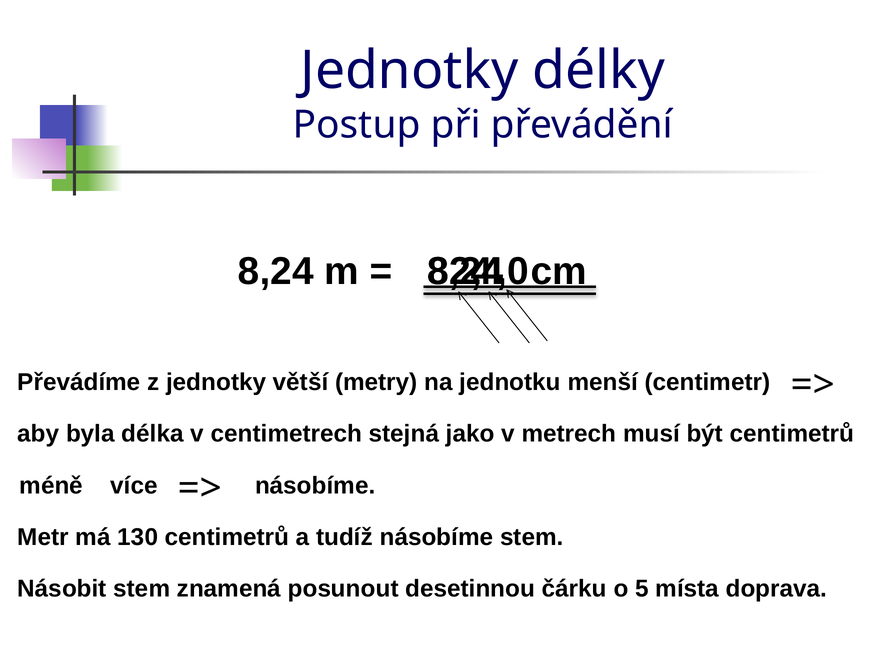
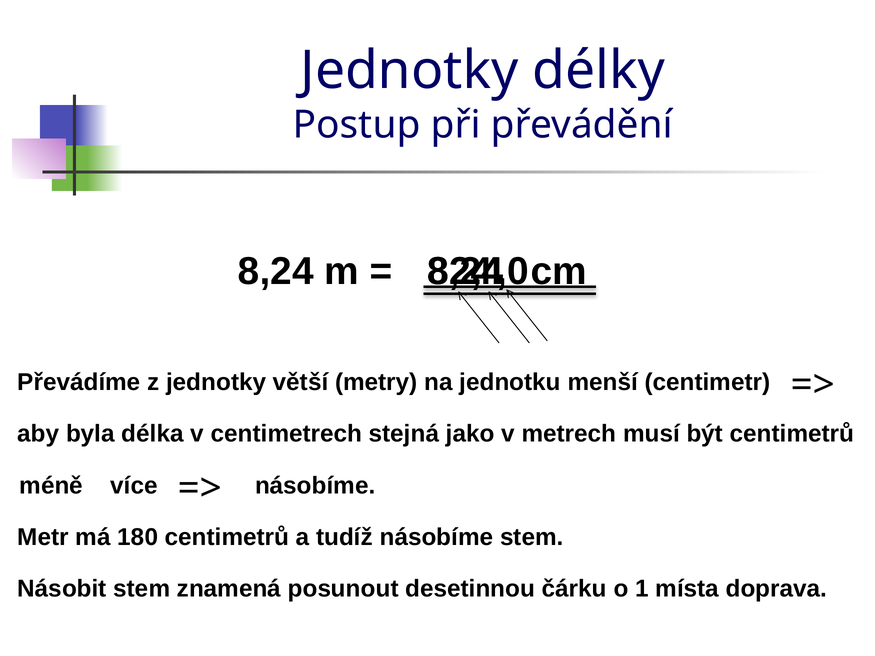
130: 130 -> 180 (138, 537)
5: 5 -> 1 (642, 589)
